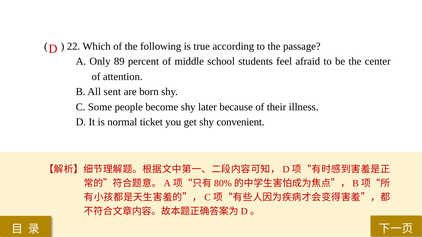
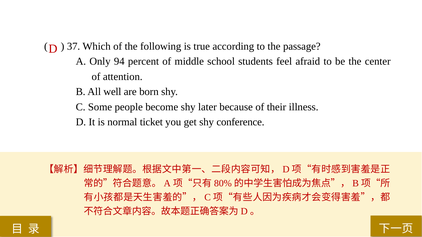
22: 22 -> 37 (74, 46)
89: 89 -> 94 (119, 62)
sent: sent -> well (112, 92)
convenient: convenient -> conference (240, 122)
